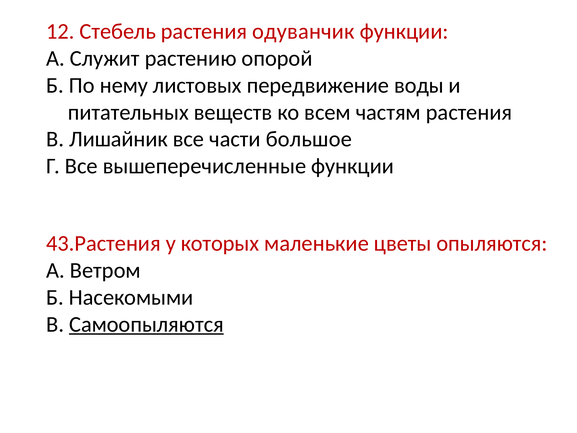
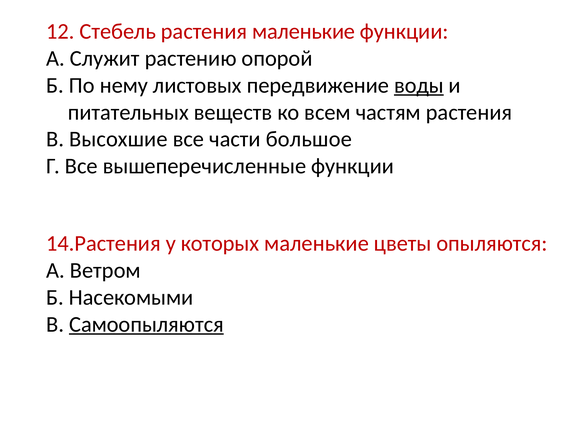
растения одуванчик: одуванчик -> маленькие (304, 31)
воды underline: none -> present (419, 85)
Лишайник: Лишайник -> Высохшие (118, 139)
43.Растения: 43.Растения -> 14.Растения (103, 243)
